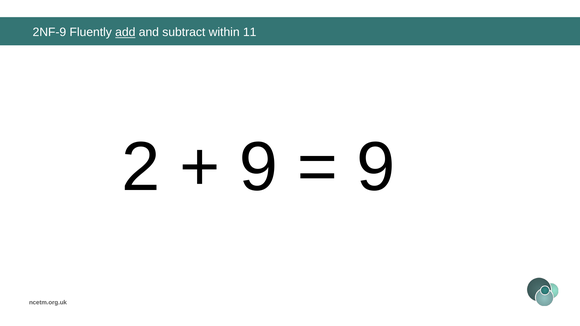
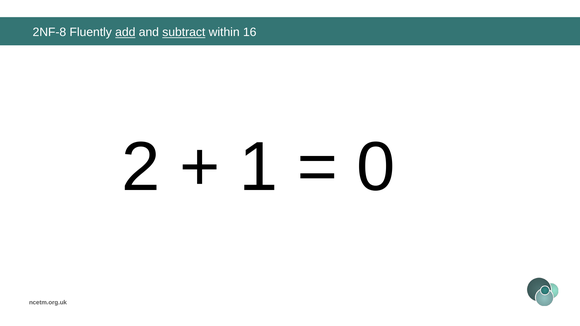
2NF-9: 2NF-9 -> 2NF-8 (49, 32)
subtract underline: none -> present (184, 32)
11: 11 -> 16 (250, 32)
9: 9 -> 1 (258, 167)
9: 9 -> 0 (376, 167)
